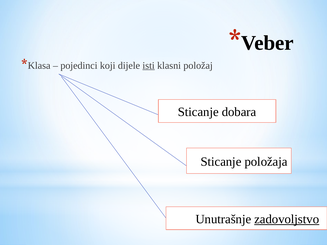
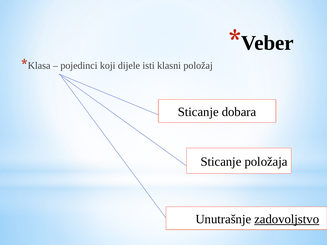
isti underline: present -> none (149, 66)
